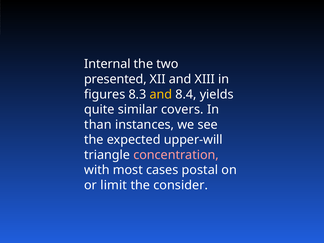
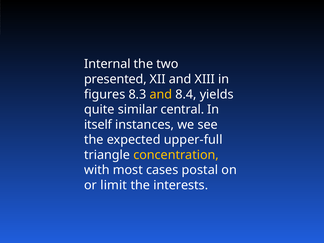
covers: covers -> central (182, 109)
than: than -> itself (98, 125)
upper-will: upper-will -> upper-full (193, 140)
concentration colour: pink -> yellow (176, 155)
consider: consider -> interests (181, 185)
